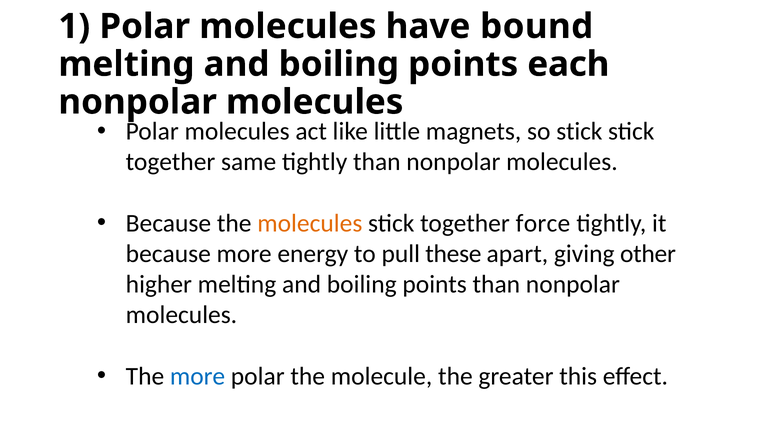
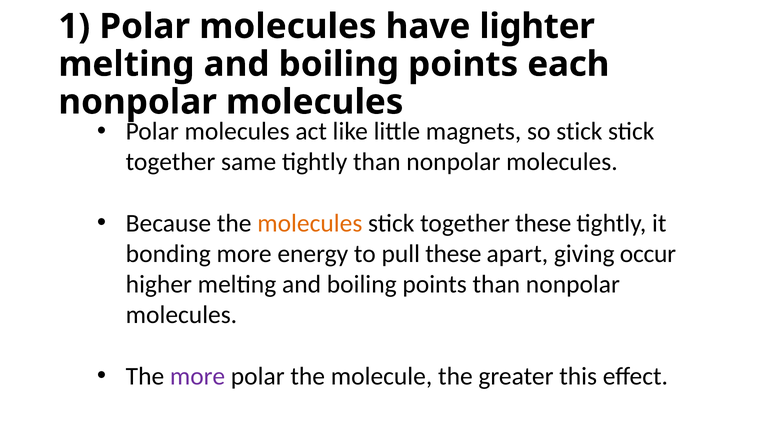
bound: bound -> lighter (537, 26)
together force: force -> these (543, 223)
because: because -> bonding (168, 254)
other: other -> occur (648, 254)
more colour: blue -> purple (198, 376)
